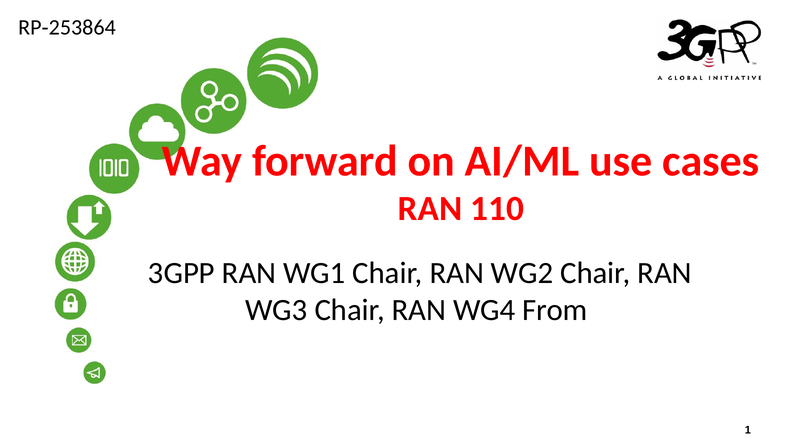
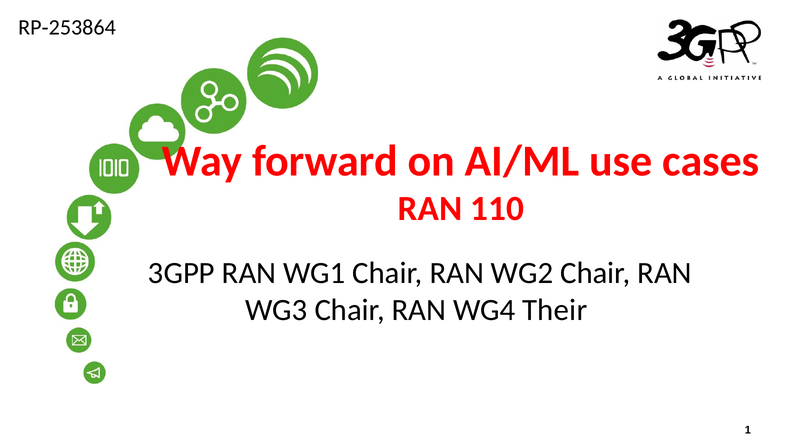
From: From -> Their (555, 310)
